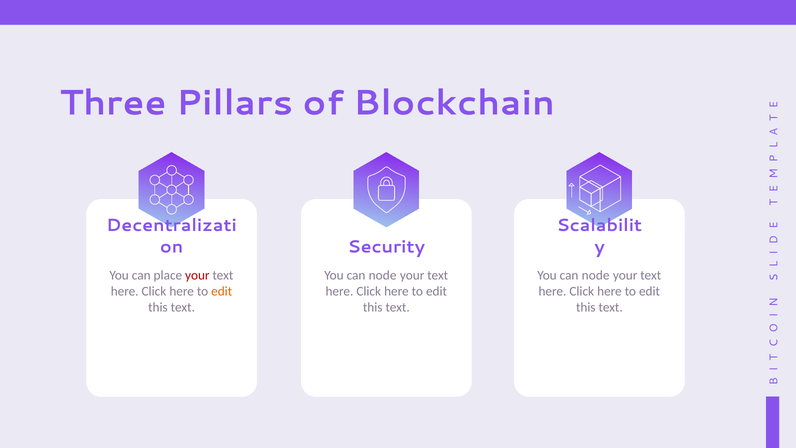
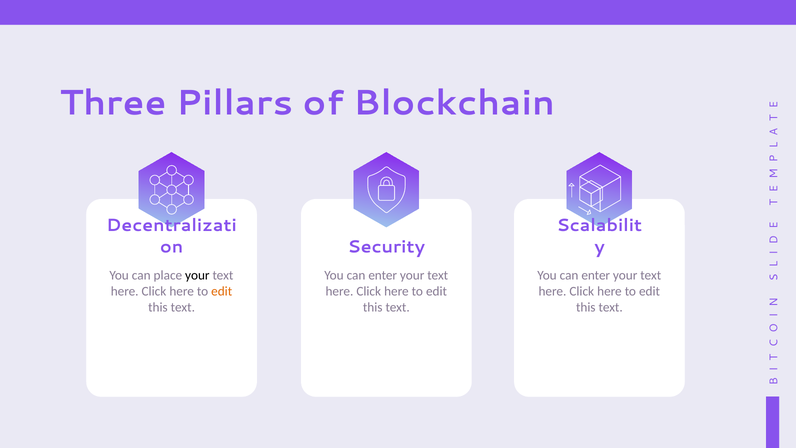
your colour: red -> black (197, 275)
node: node -> enter (383, 275)
node: node -> enter (596, 275)
